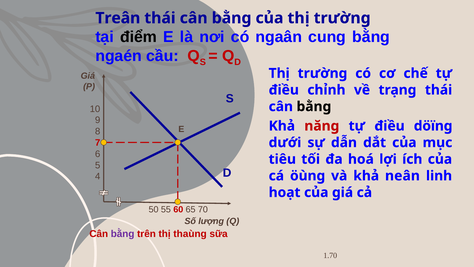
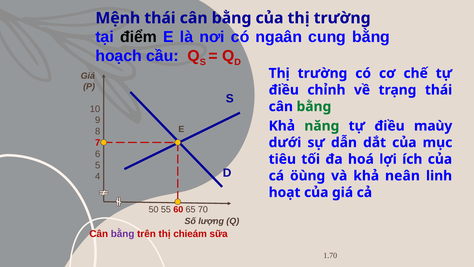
Treân: Treân -> Mệnh (118, 18)
ngaén: ngaén -> hoạch (119, 56)
bằng colour: black -> green (314, 106)
năng colour: red -> green (322, 126)
döïng: döïng -> maùy (433, 126)
thaùng: thaùng -> chieám (190, 234)
